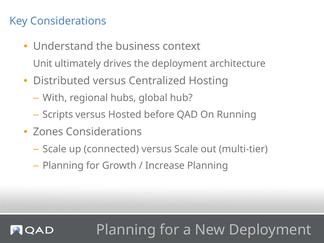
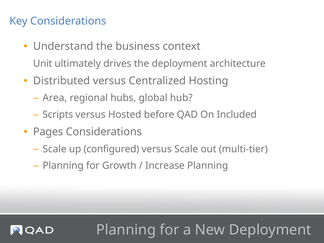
With: With -> Area (55, 98)
Running: Running -> Included (237, 115)
Zones: Zones -> Pages (48, 132)
connected: connected -> configured (111, 149)
